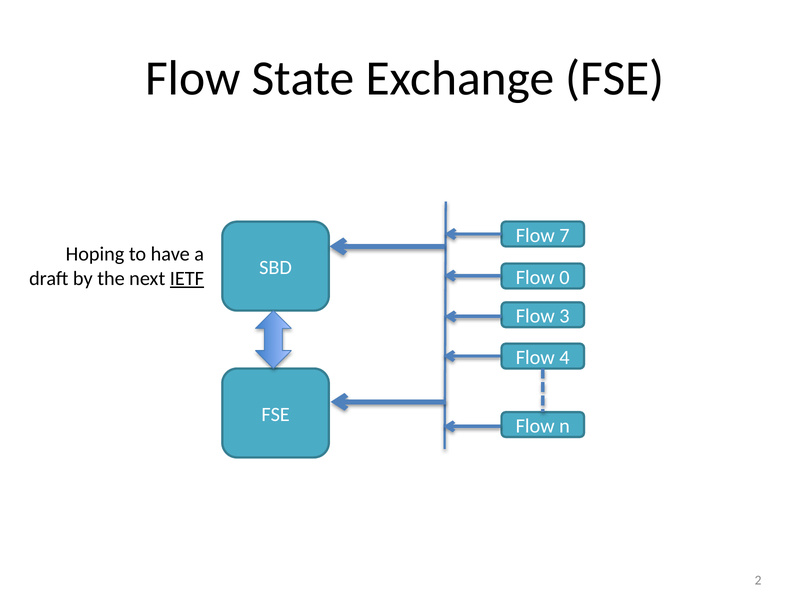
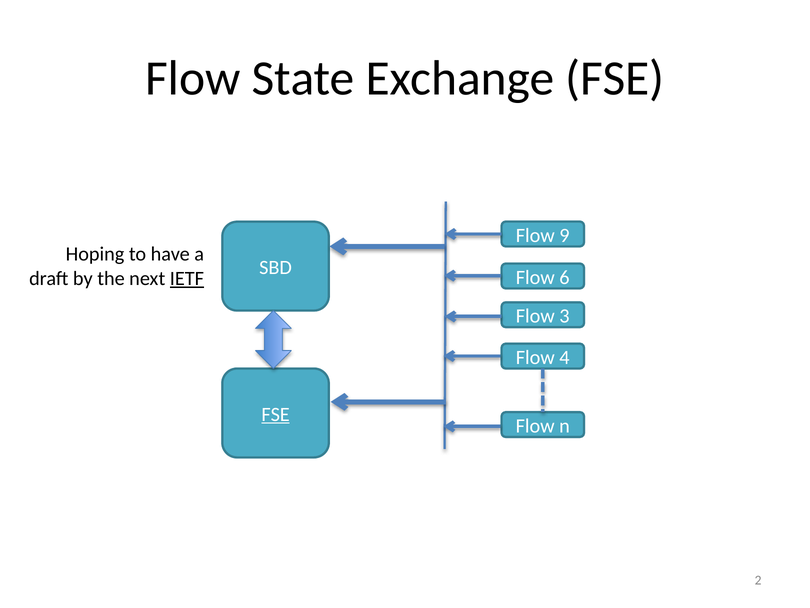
7: 7 -> 9 (564, 235)
0: 0 -> 6 (564, 277)
FSE underline: none -> present (276, 414)
